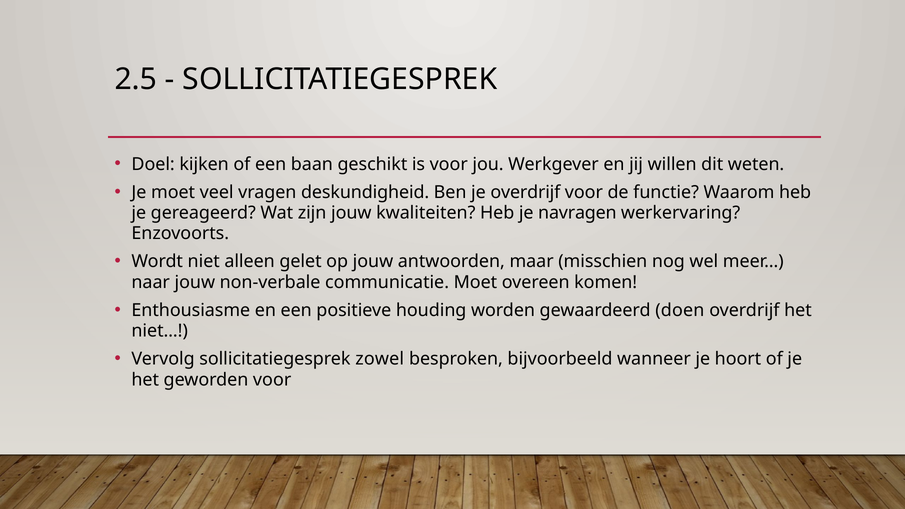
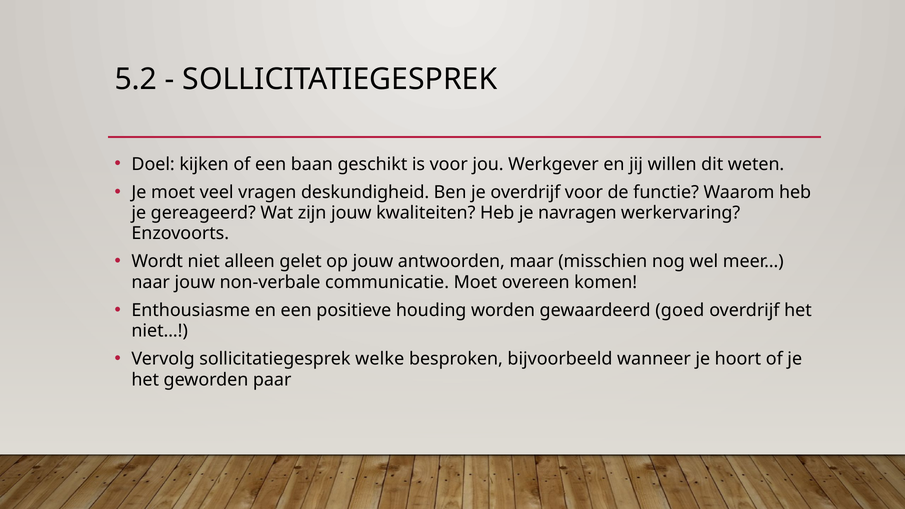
2.5: 2.5 -> 5.2 (136, 79)
doen: doen -> goed (680, 310)
zowel: zowel -> welke (380, 359)
geworden voor: voor -> paar (272, 380)
